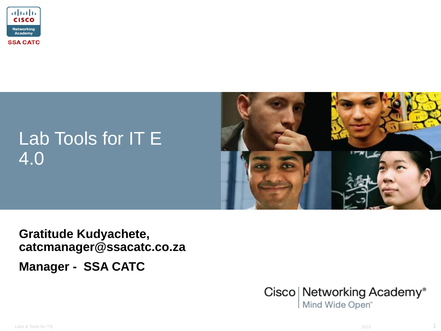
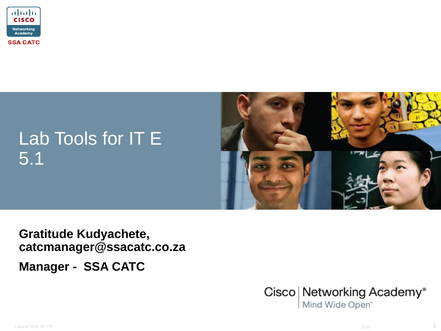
4.0: 4.0 -> 5.1 (32, 159)
